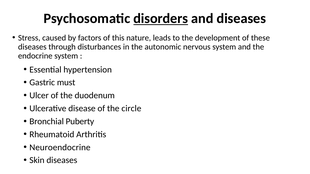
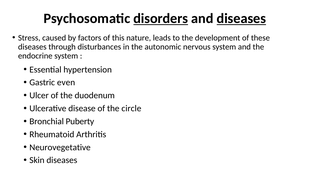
diseases underline: none -> present (241, 19)
must: must -> even (66, 83)
Neuroendocrine: Neuroendocrine -> Neurovegetative (60, 148)
